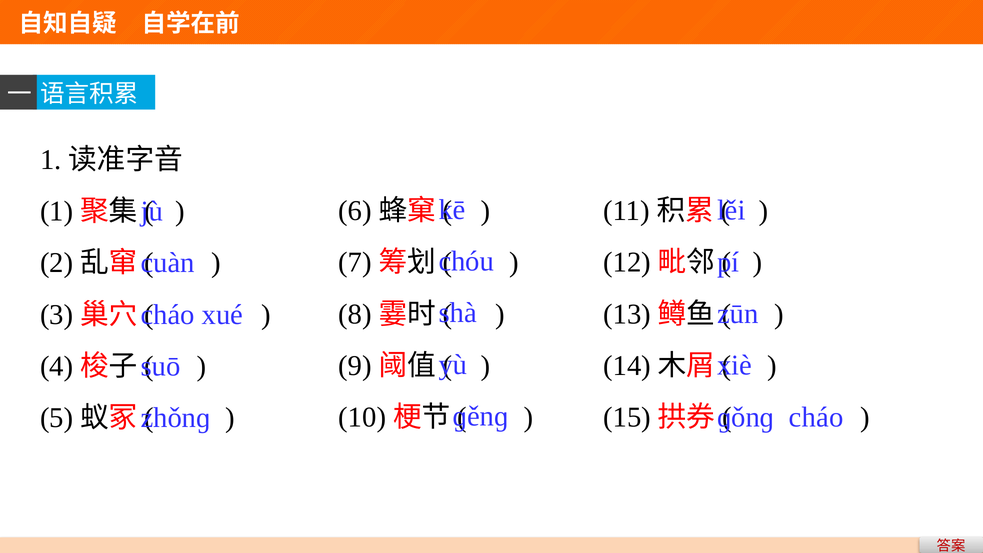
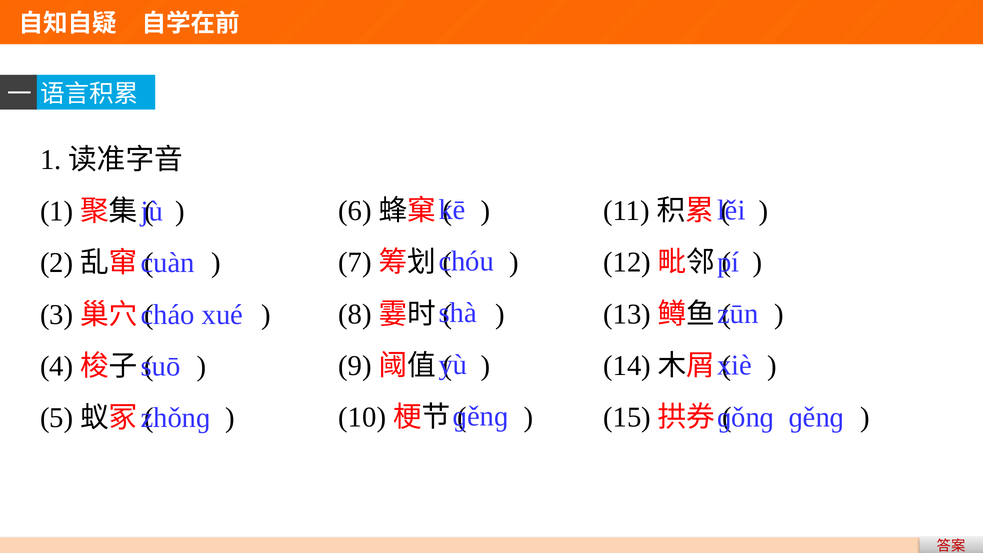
cháo: cháo -> ɡěnɡ (816, 417)
